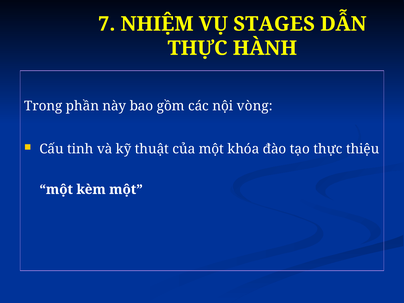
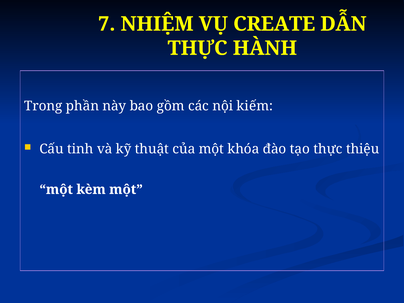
STAGES: STAGES -> CREATE (274, 24)
vòng: vòng -> kiếm (255, 106)
